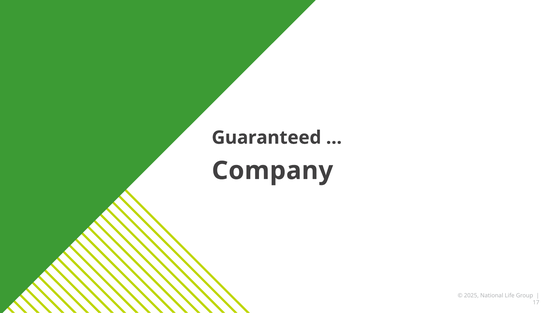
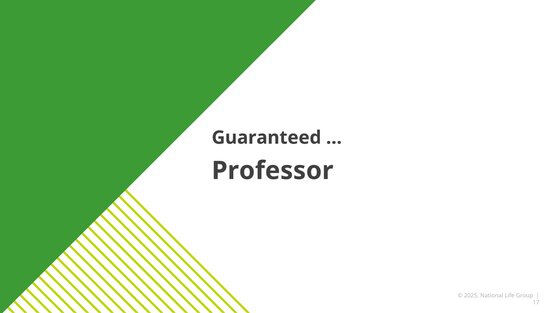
Company: Company -> Professor (273, 171)
